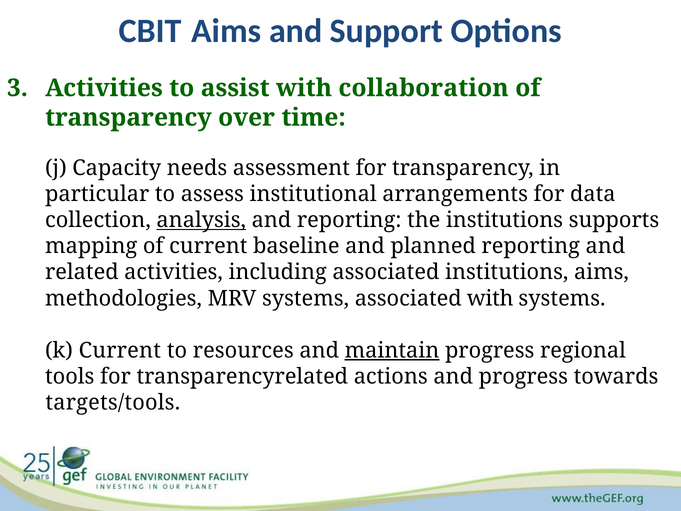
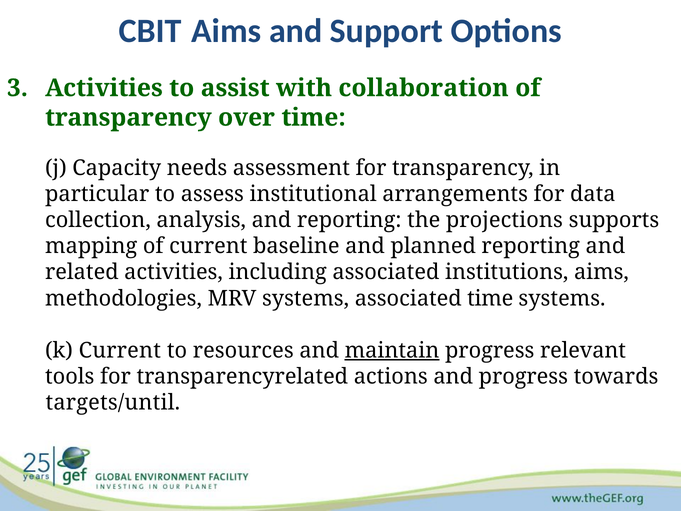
analysis underline: present -> none (201, 220)
the institutions: institutions -> projections (504, 220)
associated with: with -> time (490, 298)
regional: regional -> relevant (583, 350)
targets/tools: targets/tools -> targets/until (113, 403)
